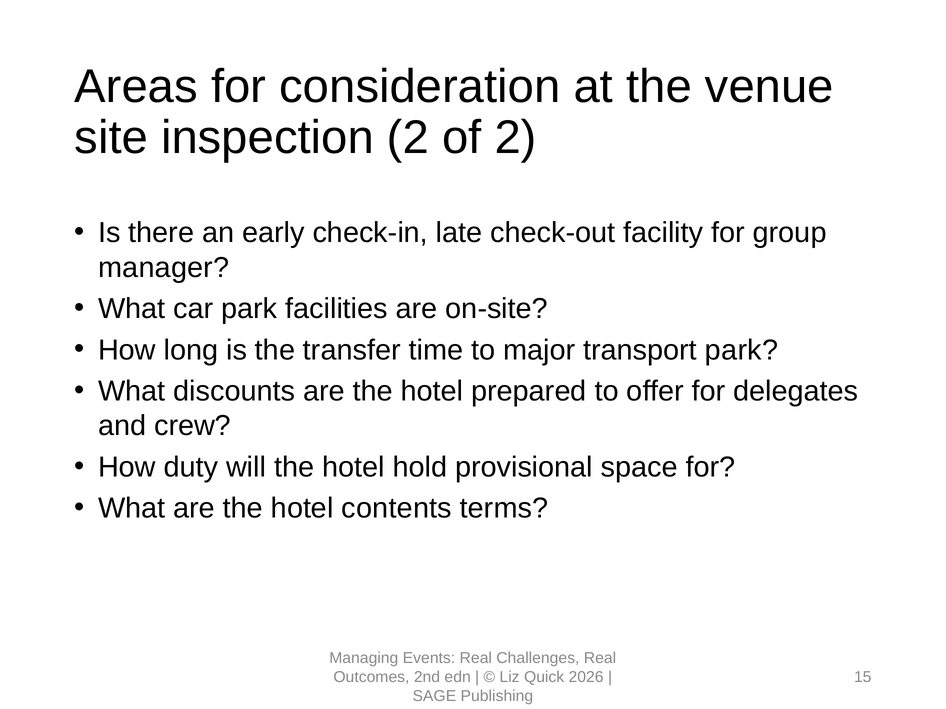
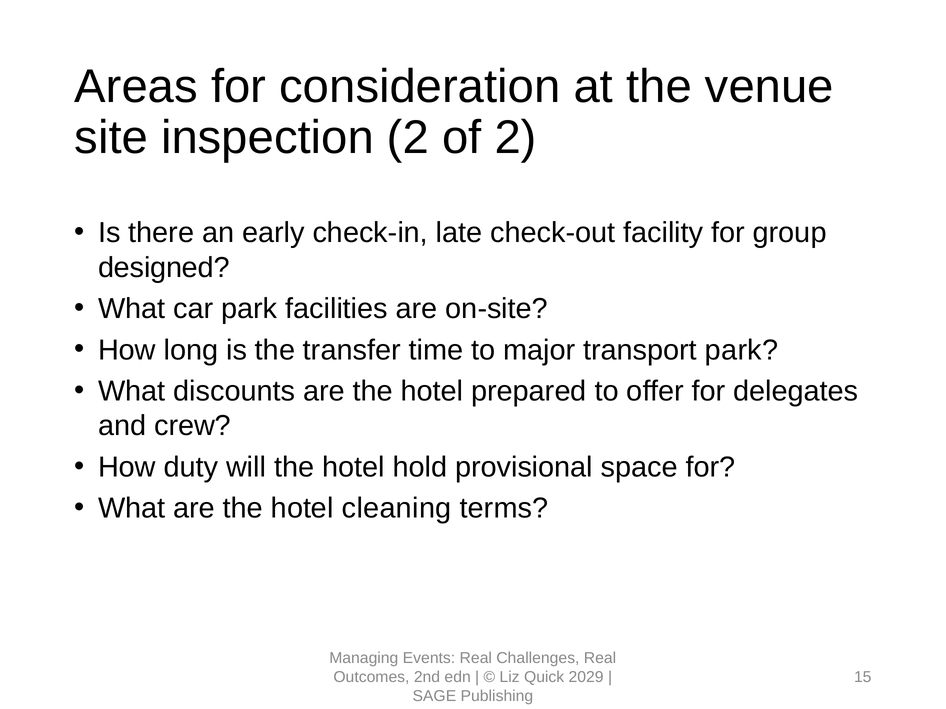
manager: manager -> designed (164, 268)
contents: contents -> cleaning (397, 509)
2026: 2026 -> 2029 (586, 678)
